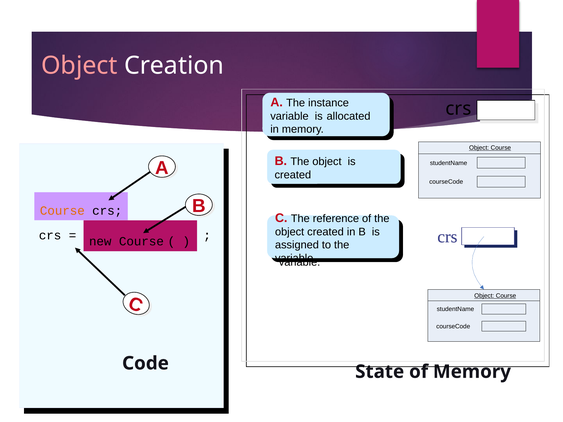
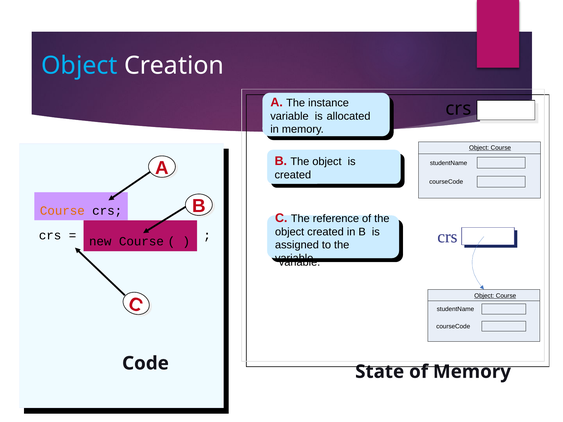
Object colour: pink -> light blue (79, 66)
